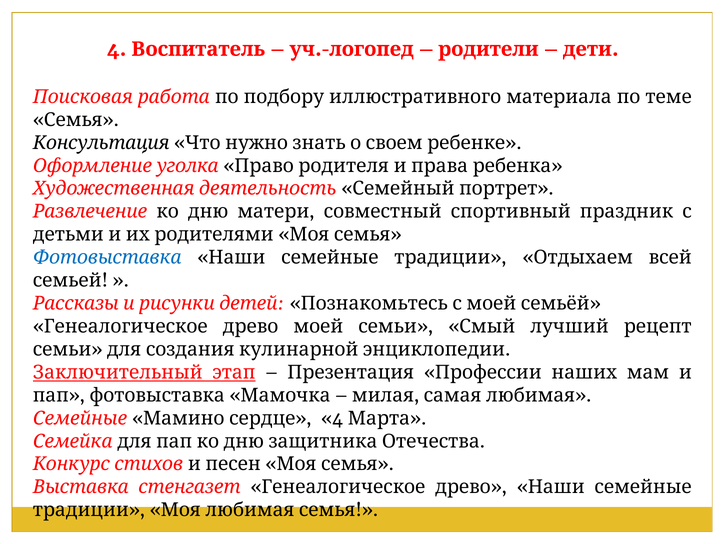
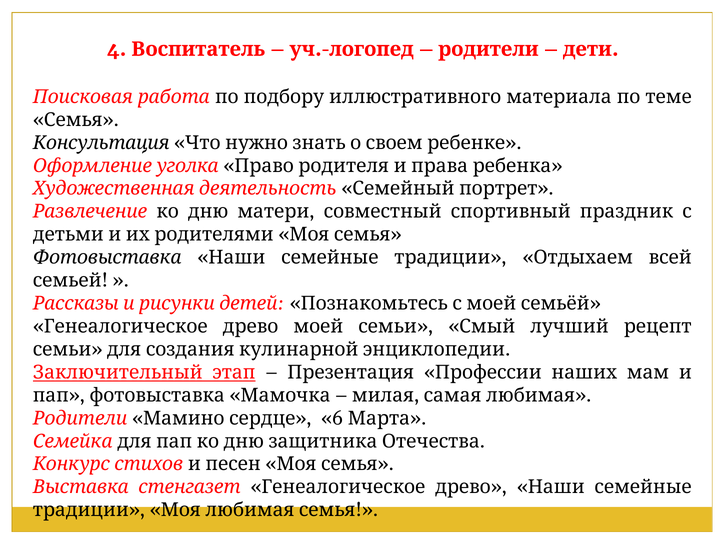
Фотовыставка colour: blue -> black (107, 257)
Семейные: Семейные -> Родители (80, 418)
4: 4 -> 6 (332, 418)
